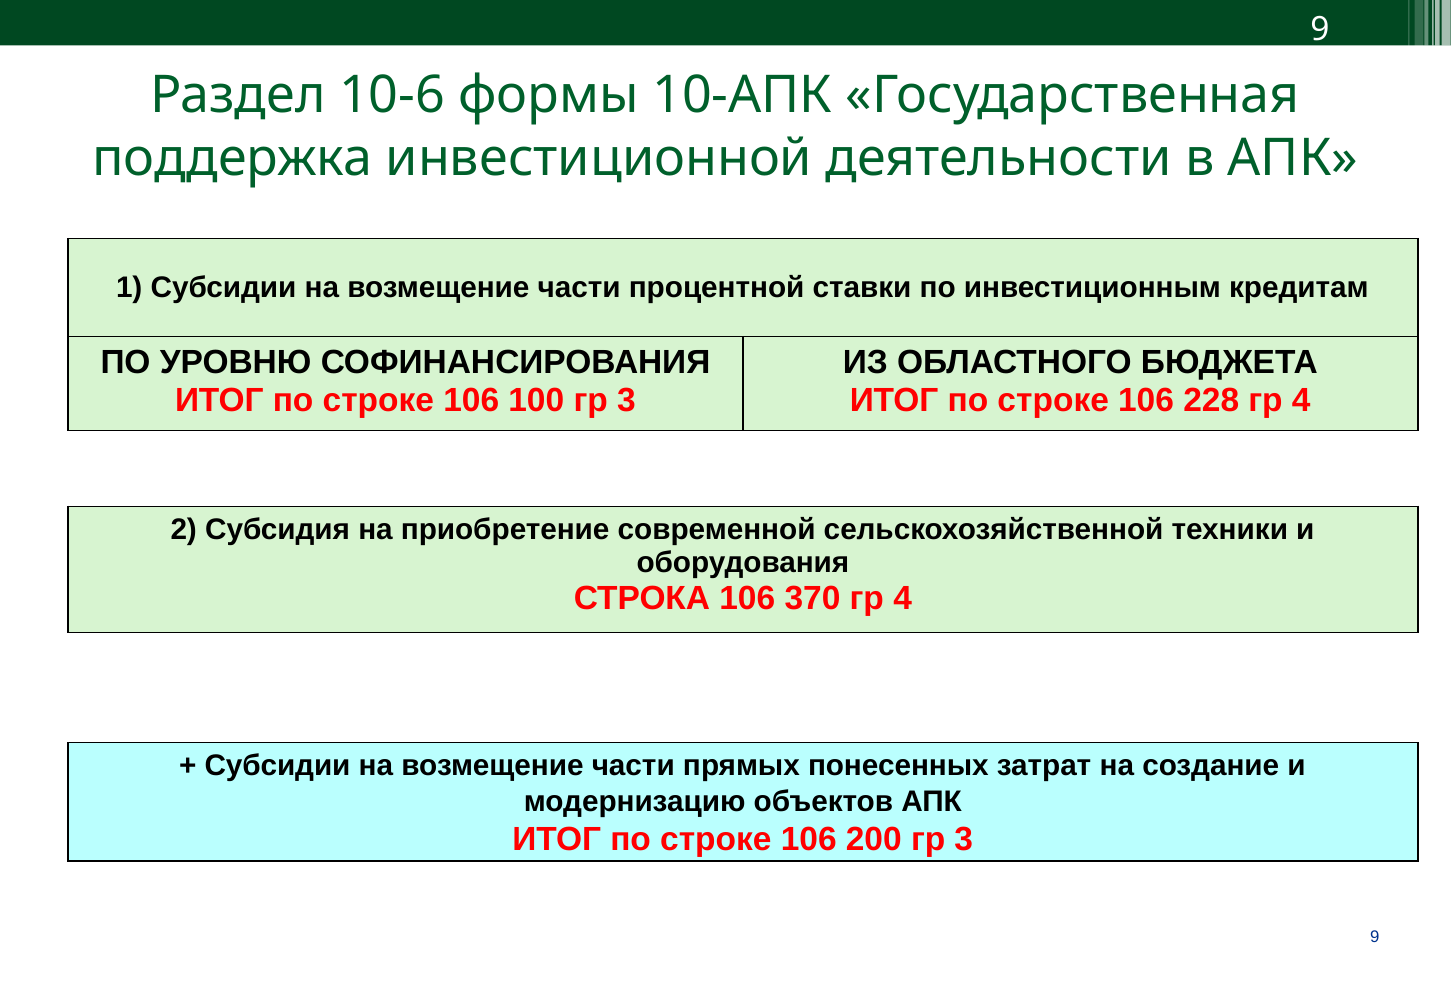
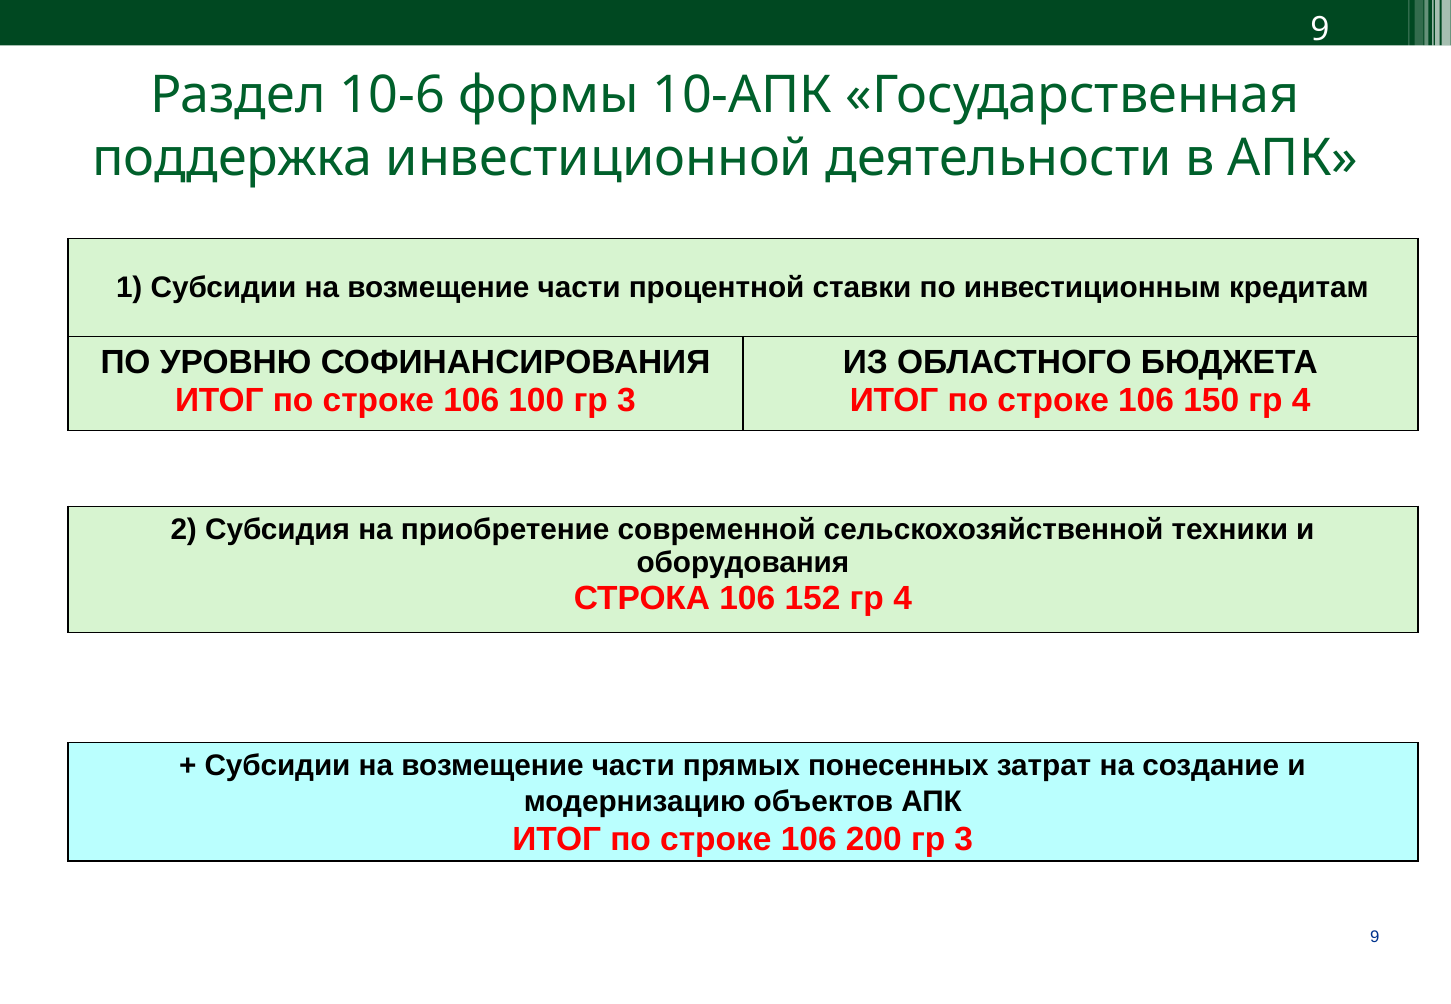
228: 228 -> 150 (1211, 400)
370: 370 -> 152 (812, 599)
